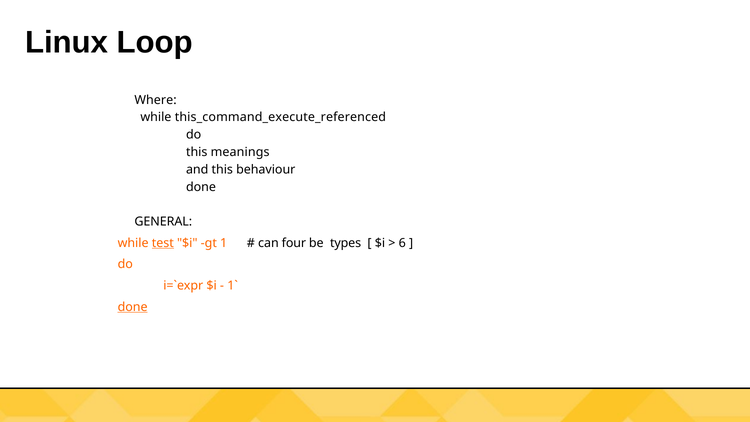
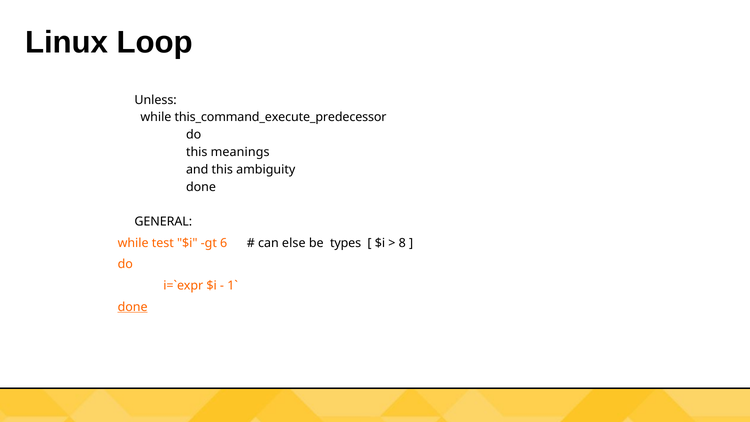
Where: Where -> Unless (156, 100)
this_command_execute_referenced: this_command_execute_referenced -> this_command_execute_predecessor (281, 117)
behaviour: behaviour -> ambiguity (266, 169)
test underline: present -> none (163, 243)
1: 1 -> 6 (224, 243)
four: four -> else (294, 243)
6: 6 -> 8 (402, 243)
